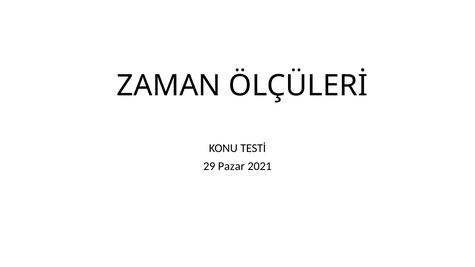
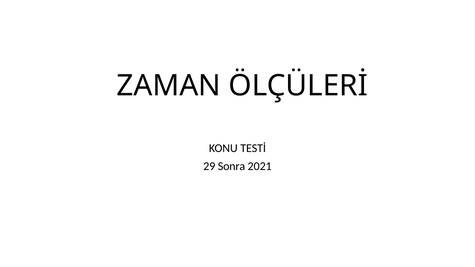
Pazar: Pazar -> Sonra (231, 166)
